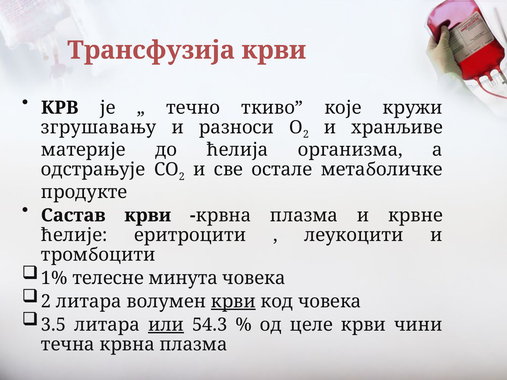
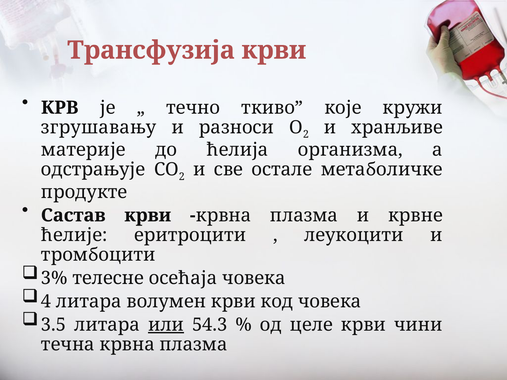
1%: 1% -> 3% (54, 278)
минута: минута -> осећаја (183, 278)
2: 2 -> 4 (46, 302)
крви underline: present -> none (233, 302)
